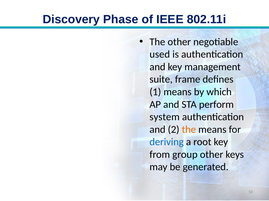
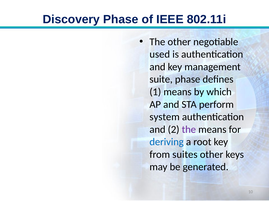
suite frame: frame -> phase (188, 80)
the colour: orange -> purple (189, 130)
group: group -> suites (185, 155)
